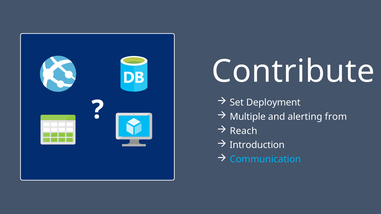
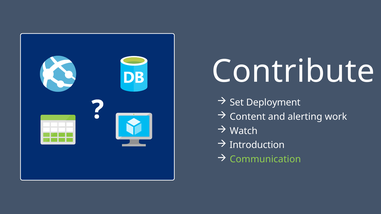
Multiple: Multiple -> Content (248, 117)
from: from -> work (336, 117)
Reach: Reach -> Watch (244, 131)
Communication colour: light blue -> light green (265, 160)
